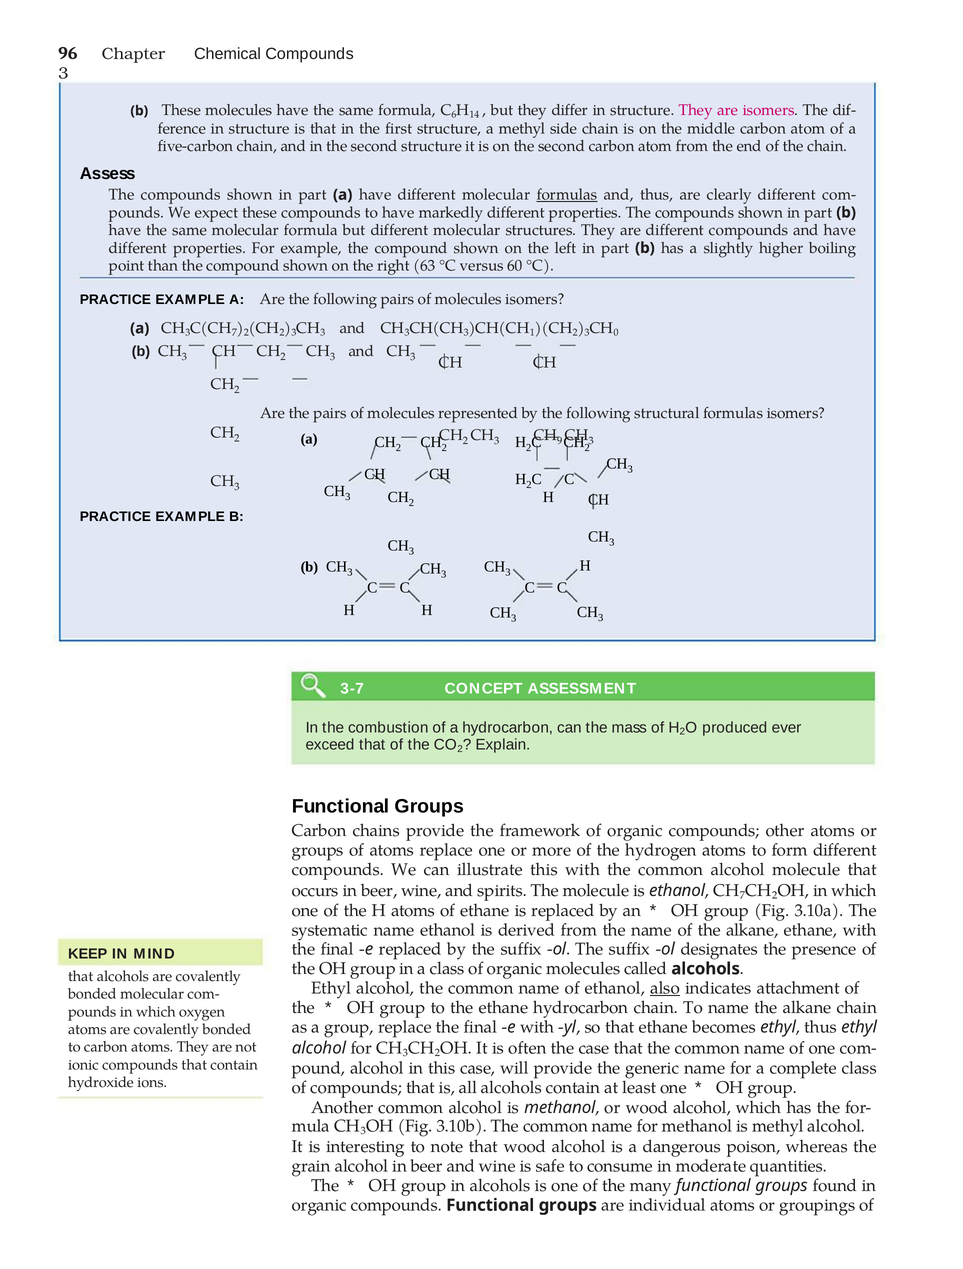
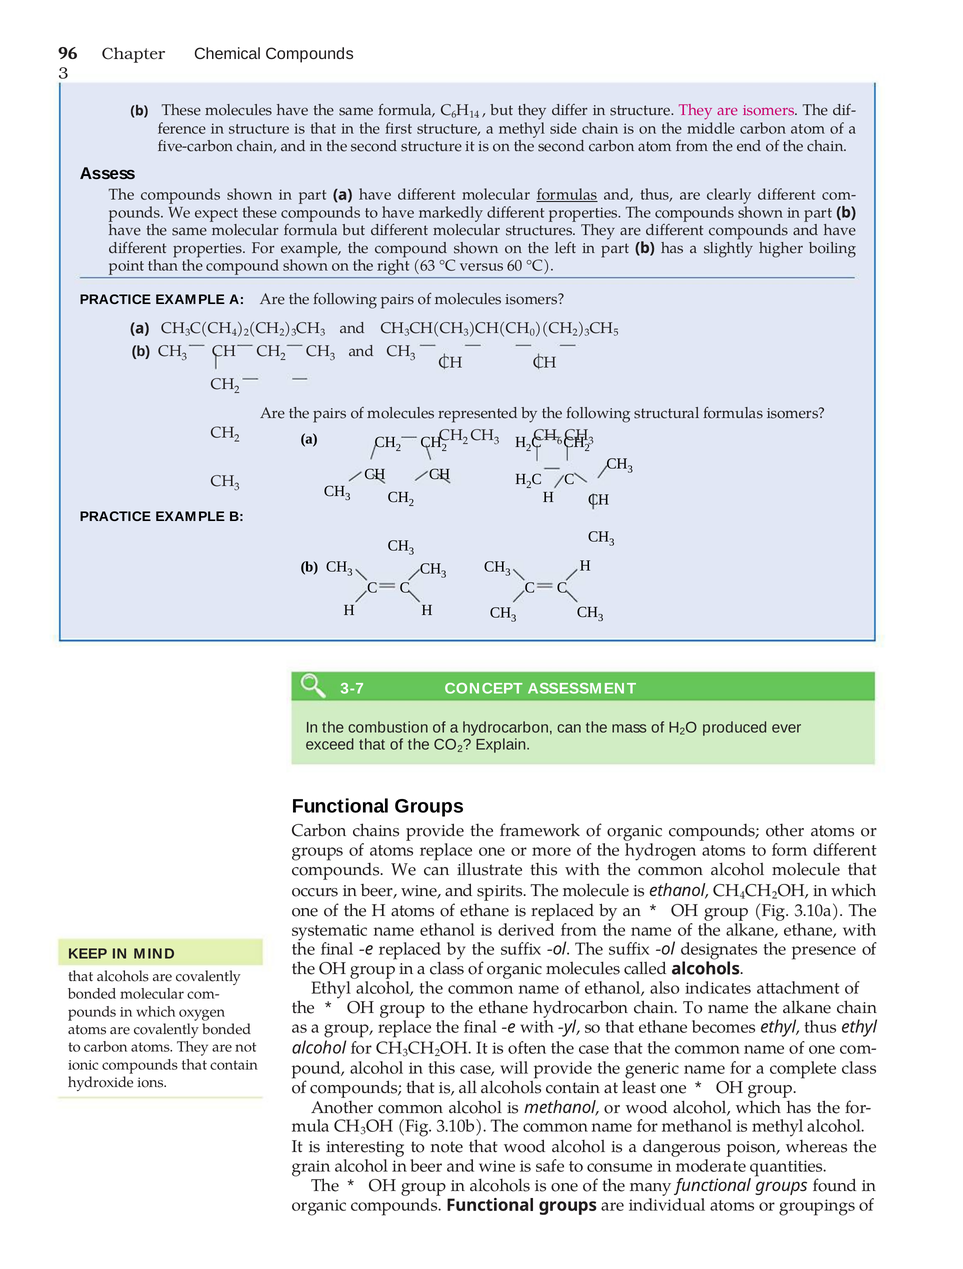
7: 7 -> 4 (234, 333)
1: 1 -> 0 (532, 333)
0: 0 -> 5 (616, 333)
9: 9 -> 6 (560, 441)
CH 7: 7 -> 4 (742, 896)
also underline: present -> none (665, 989)
